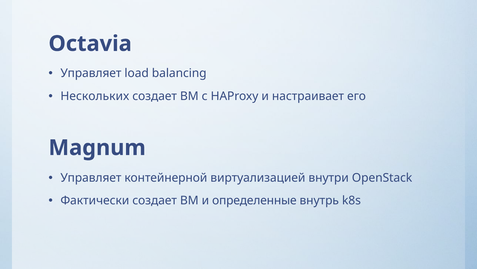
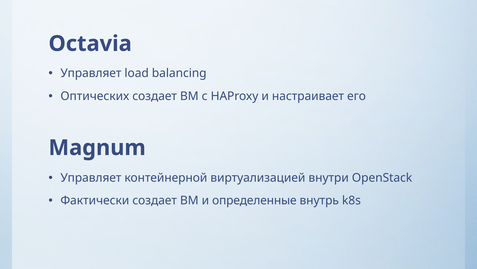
Нескольких: Нескольких -> Оптических (95, 96)
